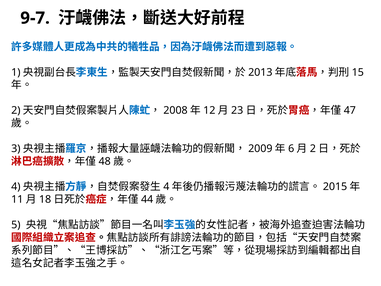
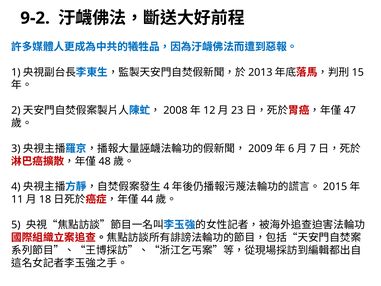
9-7: 9-7 -> 9-2 (35, 18)
2: 2 -> 7 (313, 148)
